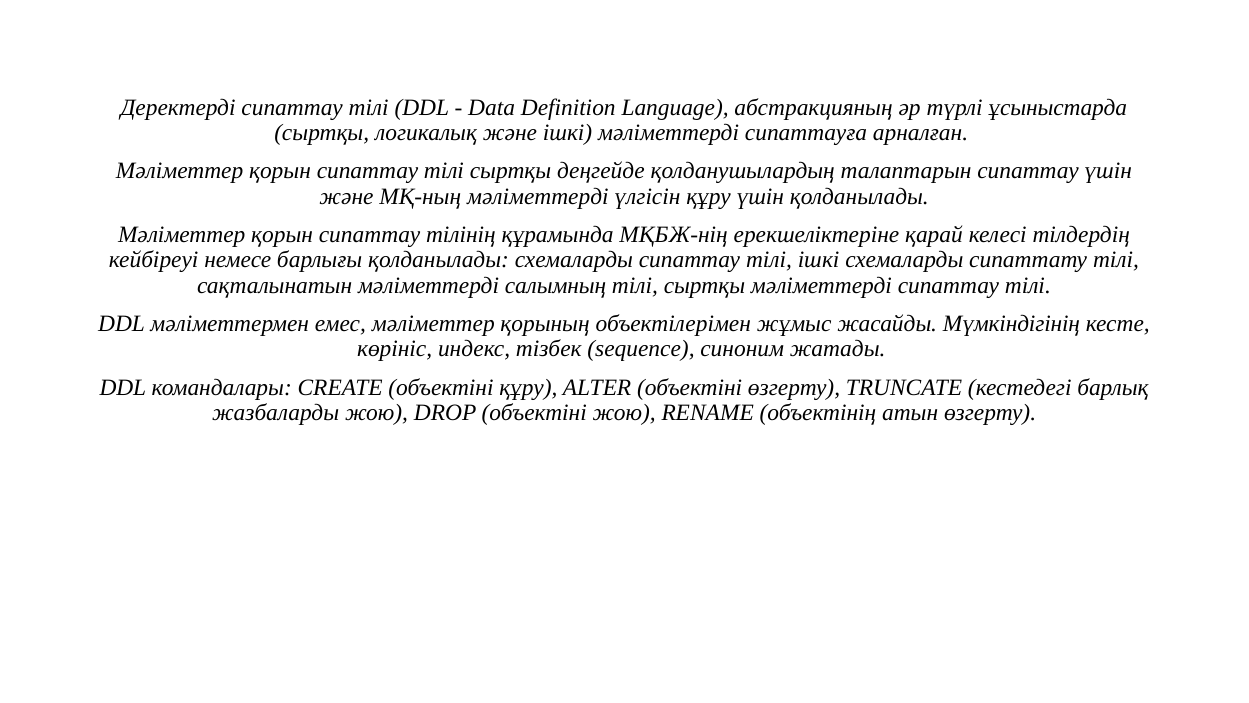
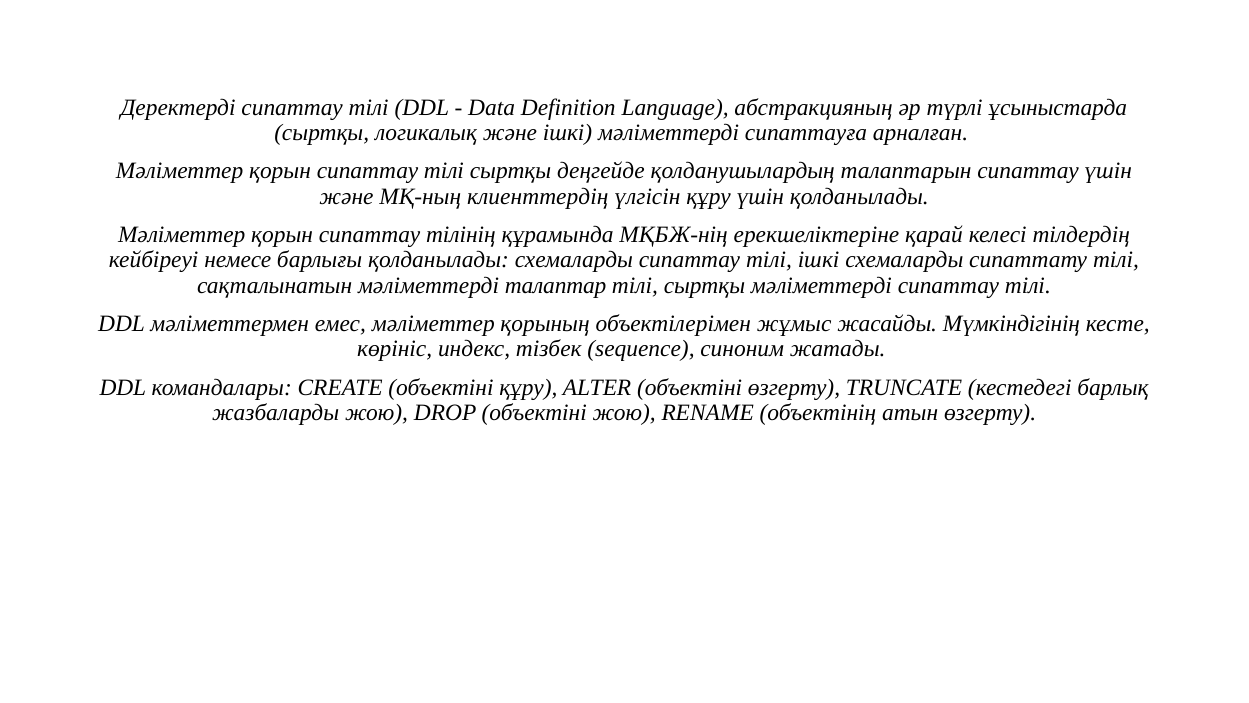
МҚ-ның мәліметтерді: мәліметтерді -> клиенттердің (538, 196)
салымның: салымның -> талаптар (556, 285)
